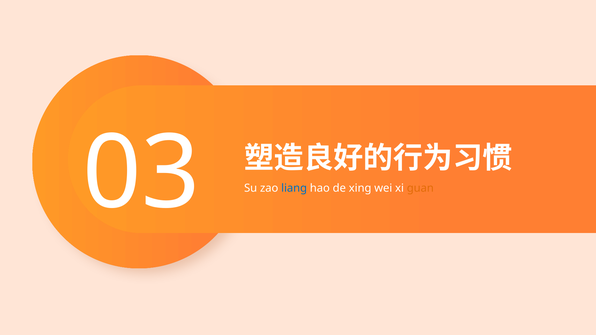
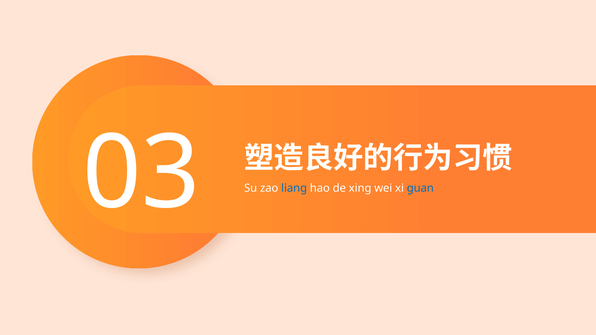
guan colour: orange -> blue (420, 188)
